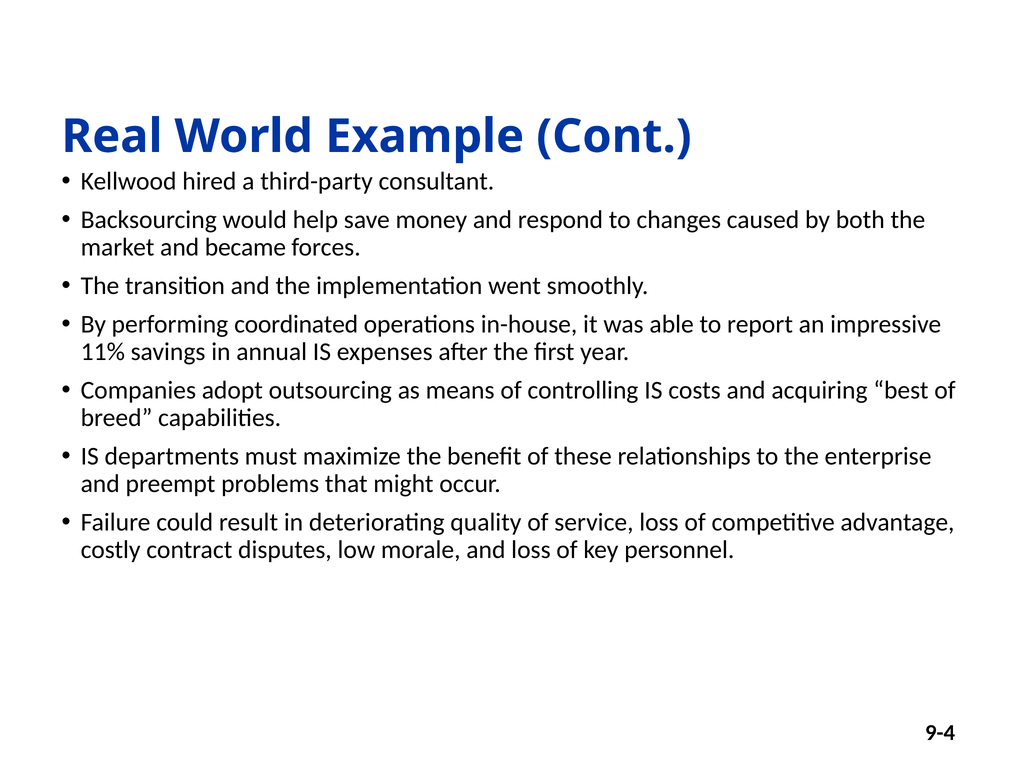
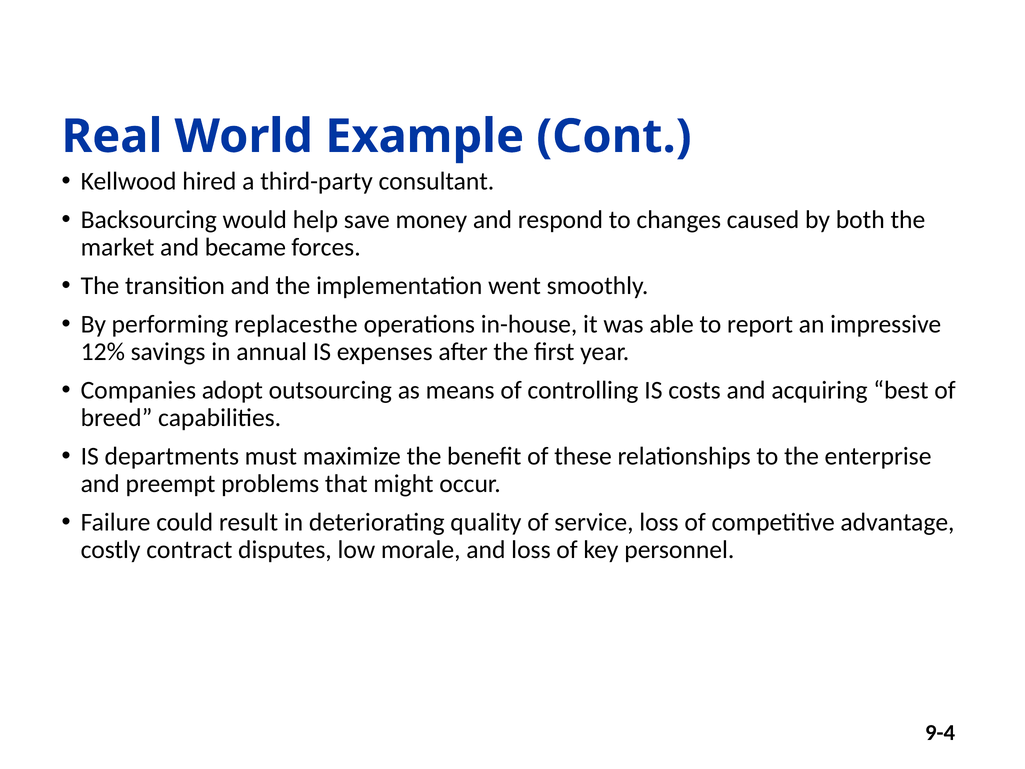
coordinated: coordinated -> replacesthe (296, 324)
11%: 11% -> 12% (103, 352)
